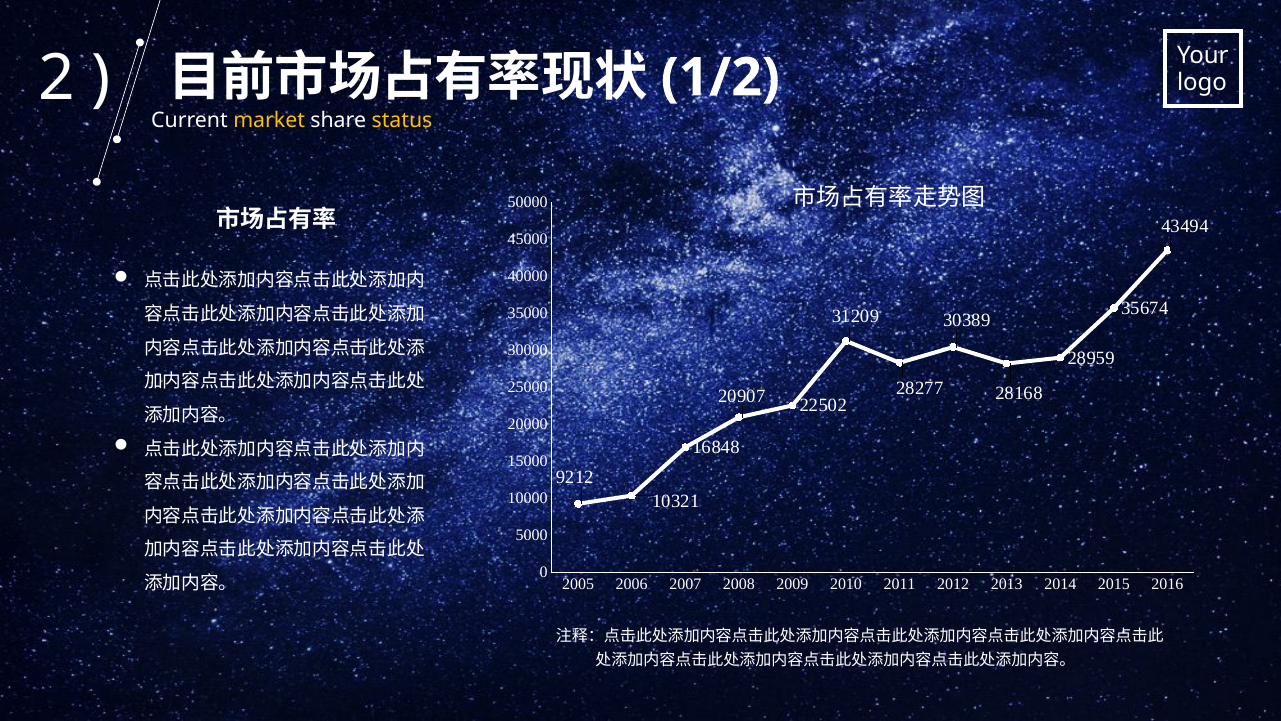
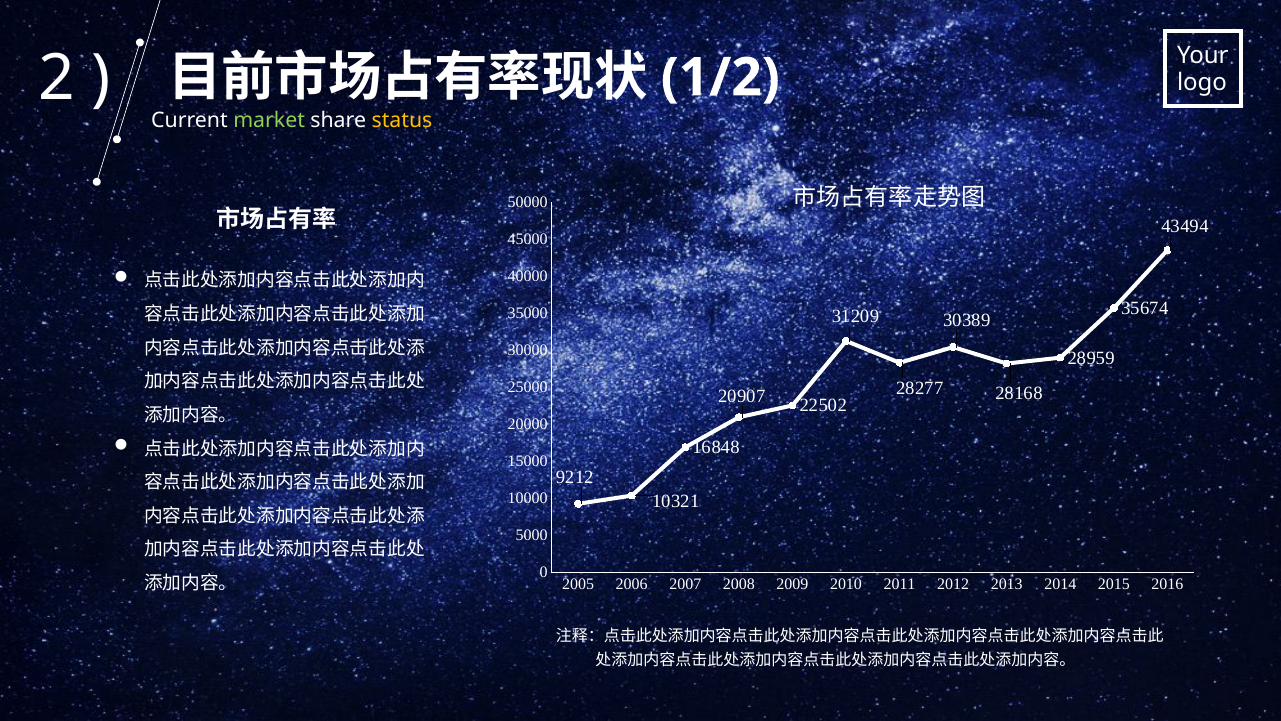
market colour: yellow -> light green (269, 120)
